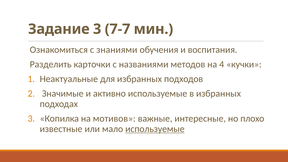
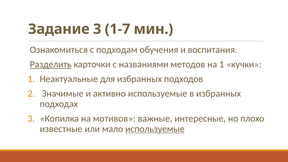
7-7: 7-7 -> 1-7 (118, 29)
знаниями: знаниями -> подходам (117, 50)
Разделить underline: none -> present (51, 64)
на 4: 4 -> 1 (222, 64)
